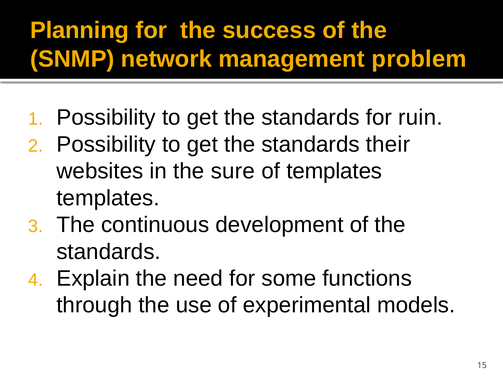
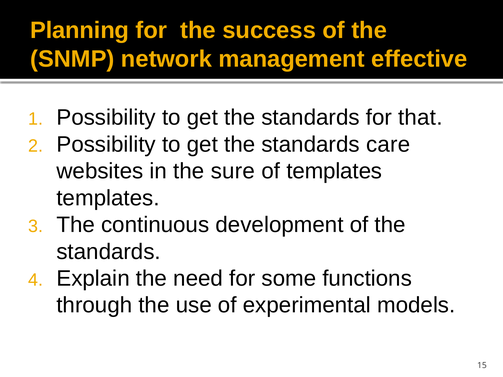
problem: problem -> effective (419, 59)
ruin: ruin -> that (420, 118)
their: their -> care (388, 144)
